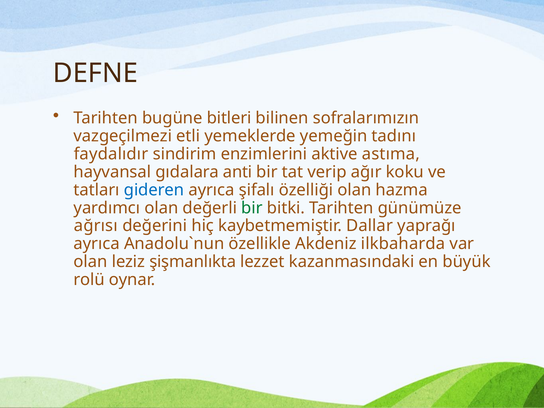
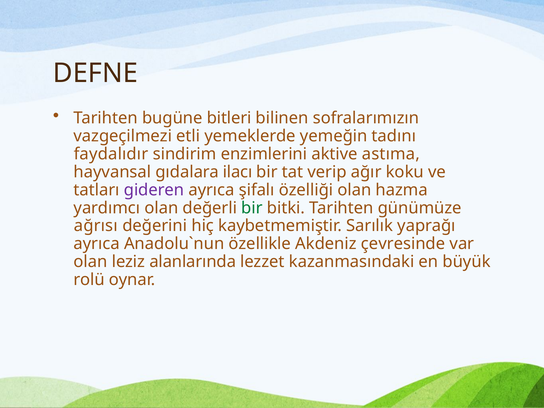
anti: anti -> ilacı (238, 172)
gideren colour: blue -> purple (154, 190)
Dallar: Dallar -> Sarılık (370, 226)
ilkbaharda: ilkbaharda -> çevresinde (403, 244)
şişmanlıkta: şişmanlıkta -> alanlarında (193, 262)
